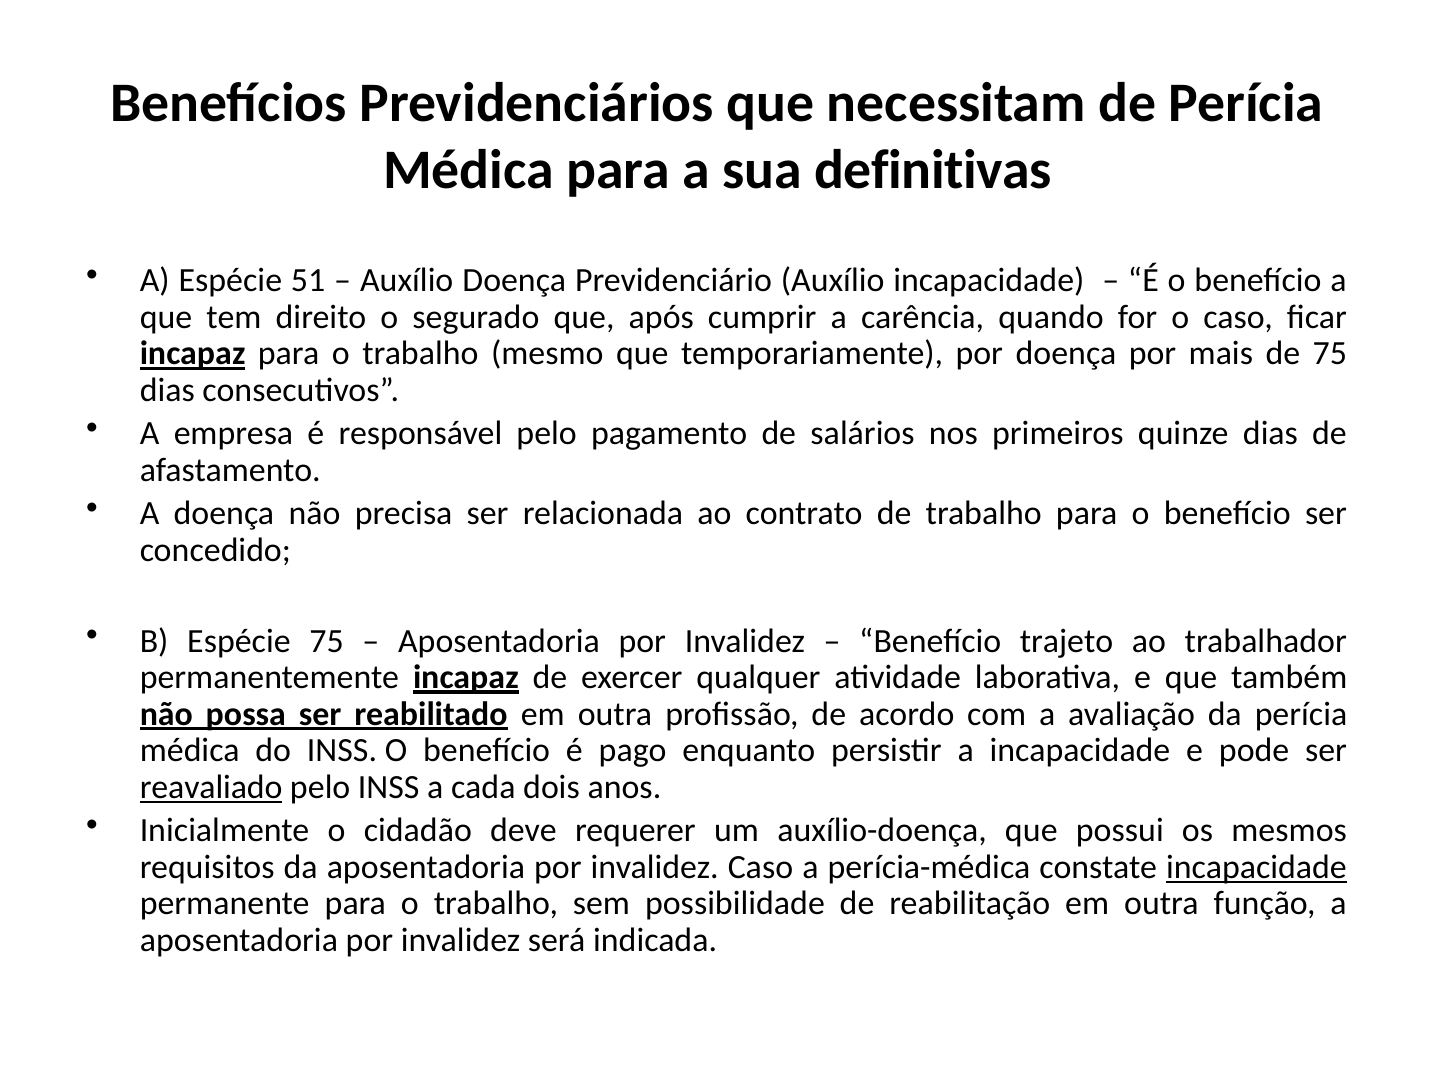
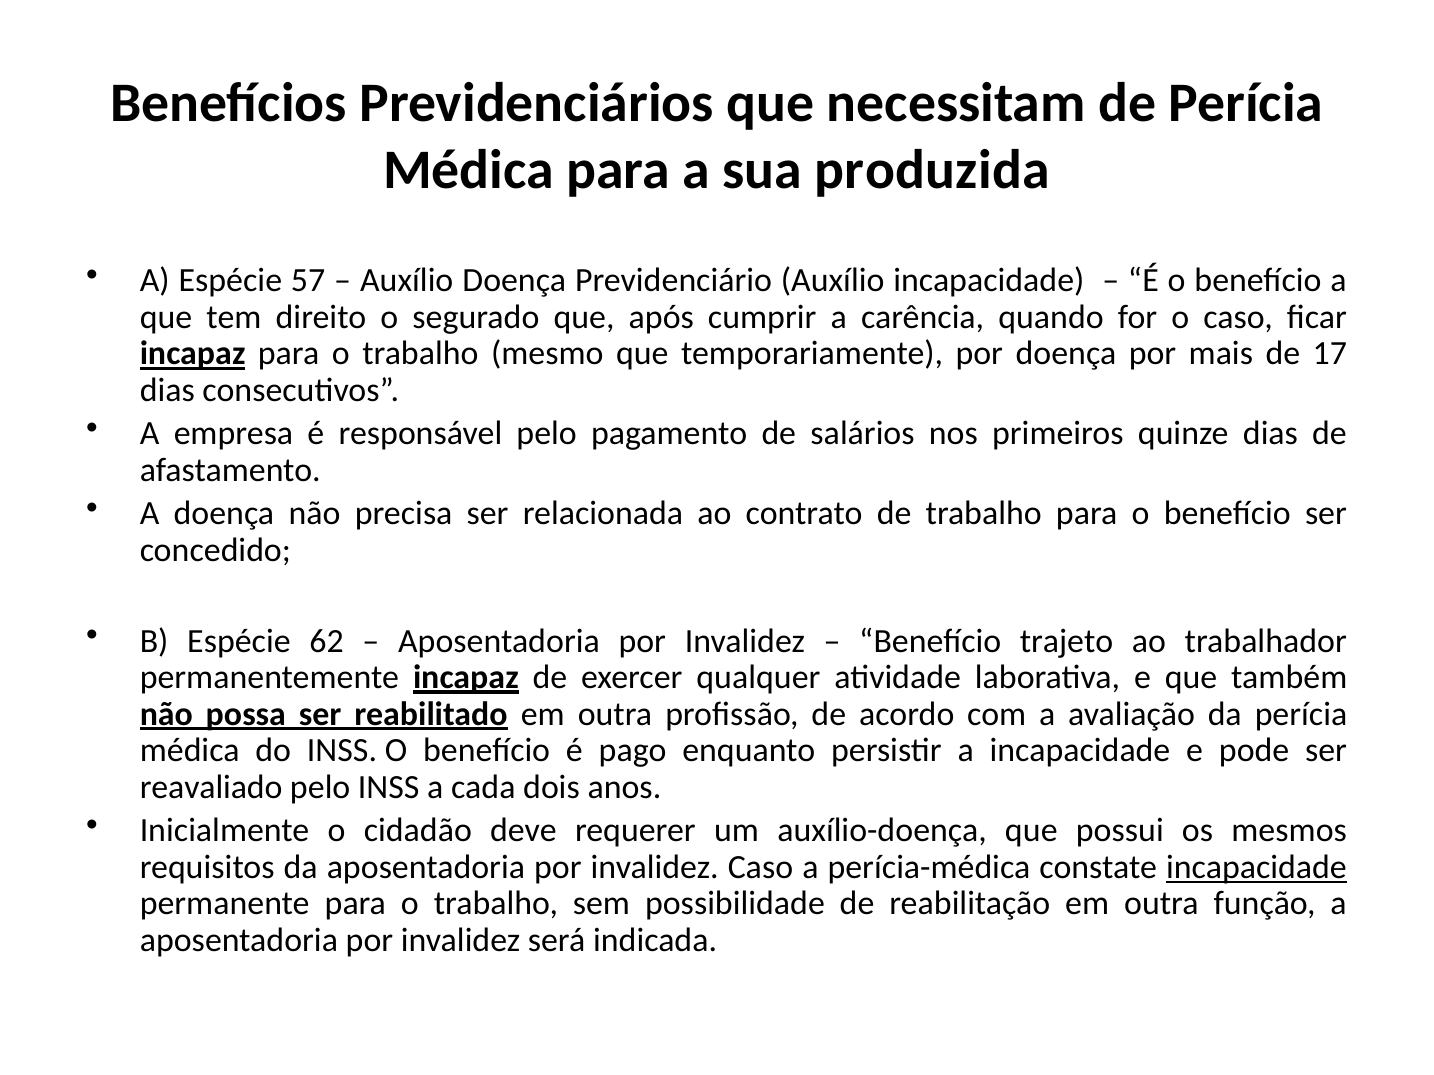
definitivas: definitivas -> produzida (932, 170)
51: 51 -> 57 (308, 281)
de 75: 75 -> 17 (1330, 354)
Espécie 75: 75 -> 62 (327, 641)
reavaliado underline: present -> none (211, 788)
